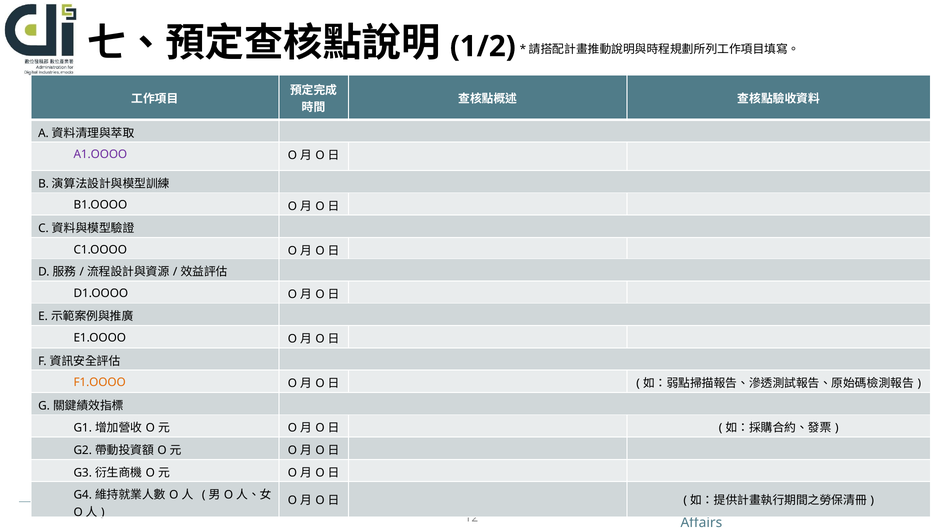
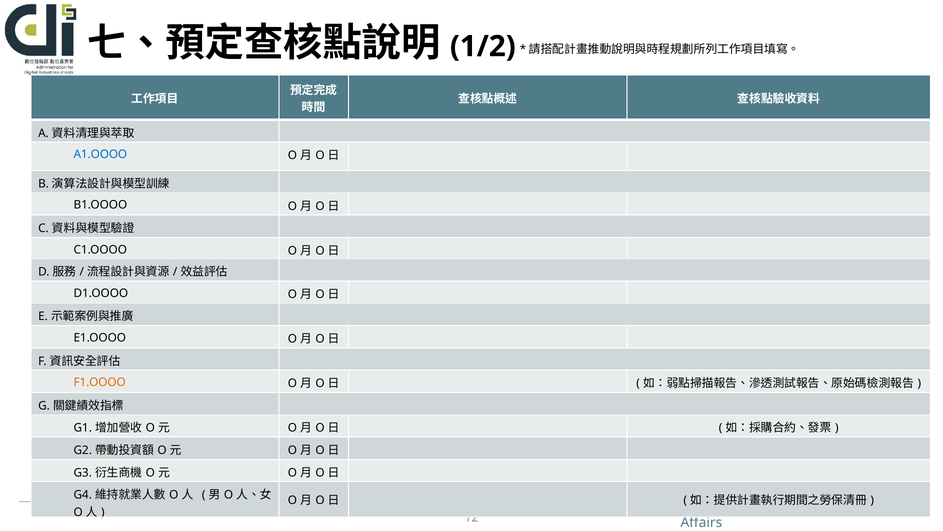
A1.OOOO colour: purple -> blue (100, 154)
